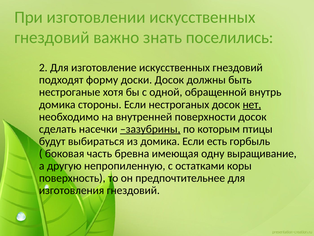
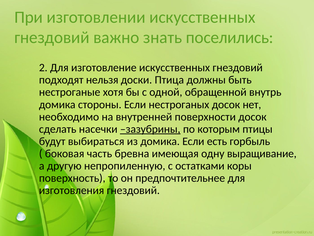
форму: форму -> нельзя (102, 80)
доски Досок: Досок -> Птица (169, 80)
нет underline: present -> none (252, 104)
